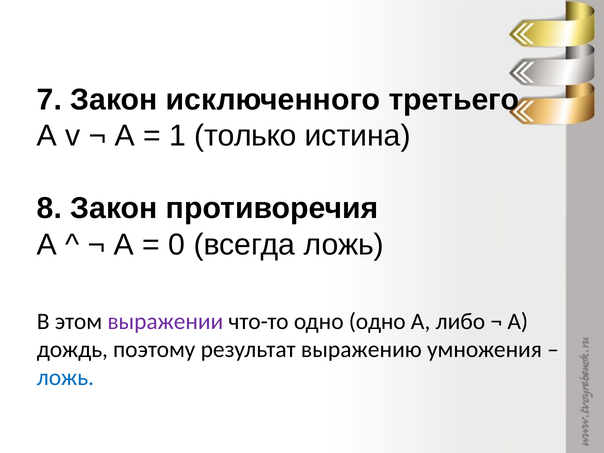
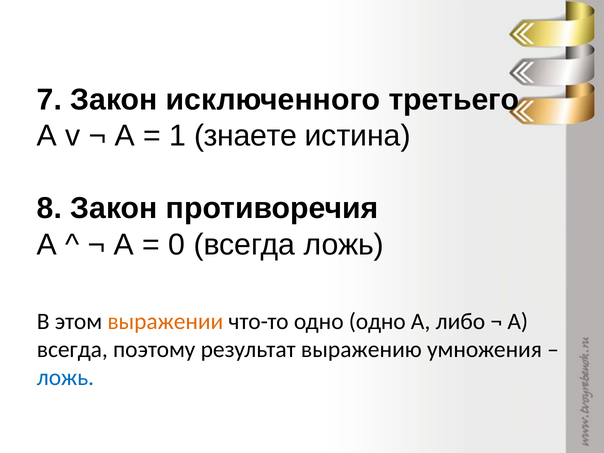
только: только -> знаете (245, 136)
выражении colour: purple -> orange (165, 321)
дождь: дождь -> всегда (72, 349)
